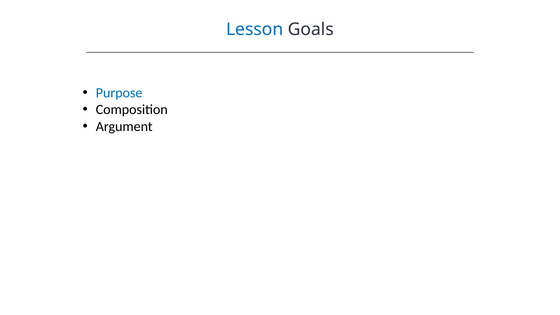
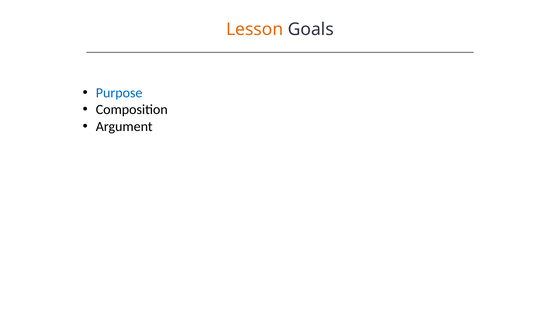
Lesson colour: blue -> orange (255, 29)
